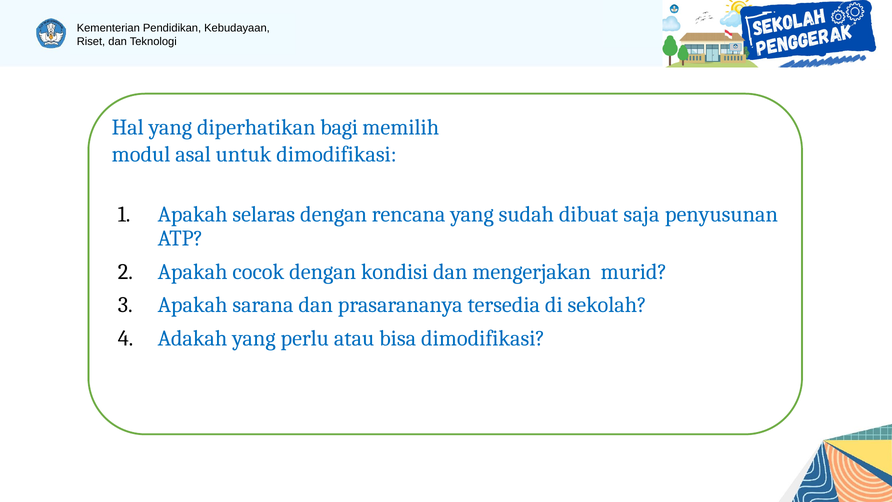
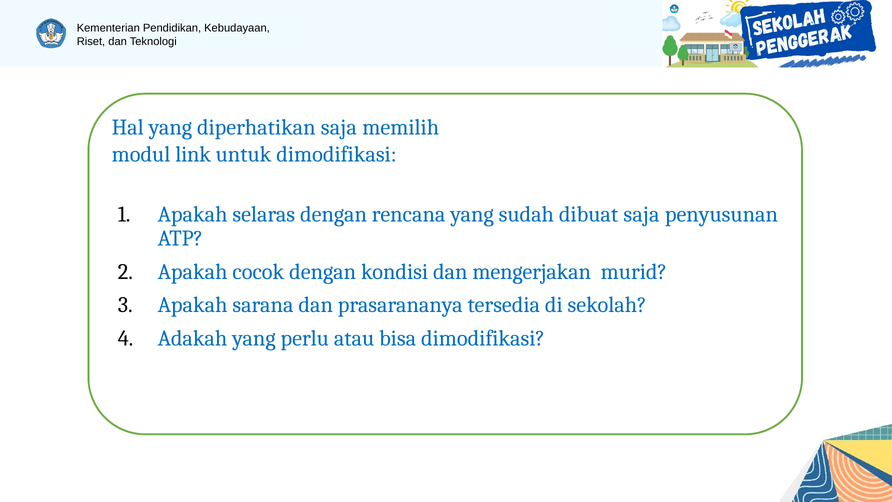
diperhatikan bagi: bagi -> saja (339, 128)
asal: asal -> link (193, 154)
